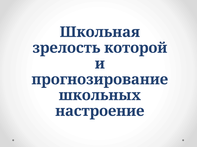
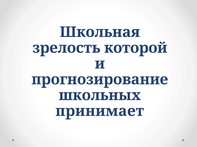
настроение: настроение -> принимает (100, 112)
